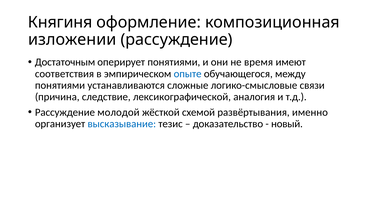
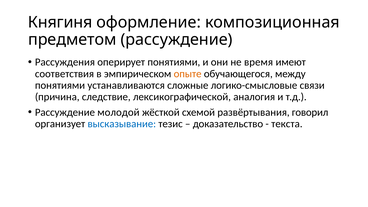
изложении: изложении -> предметом (72, 40)
Достаточным: Достаточным -> Рассуждения (65, 62)
опыте colour: blue -> orange (188, 74)
именно: именно -> говорил (310, 112)
новый: новый -> текста (287, 124)
